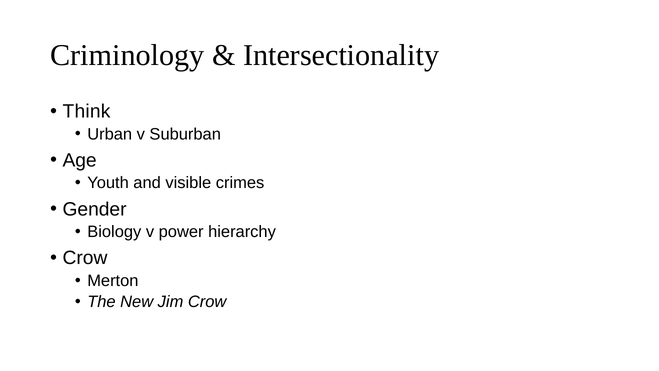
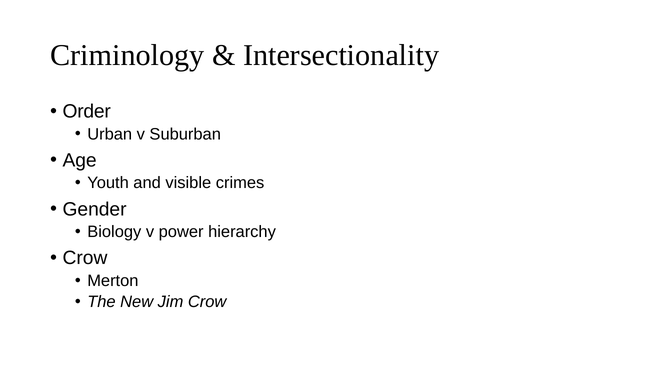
Think: Think -> Order (87, 111)
